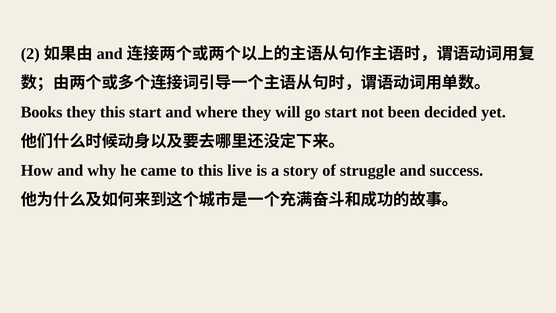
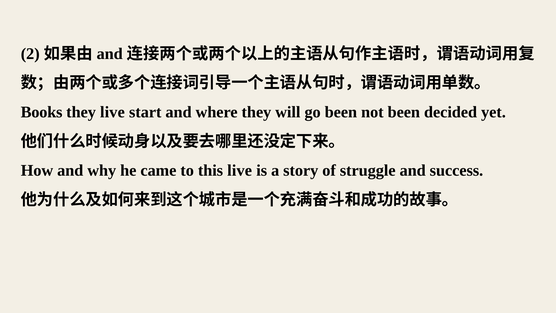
they this: this -> live (112, 112)
go start: start -> been (341, 112)
